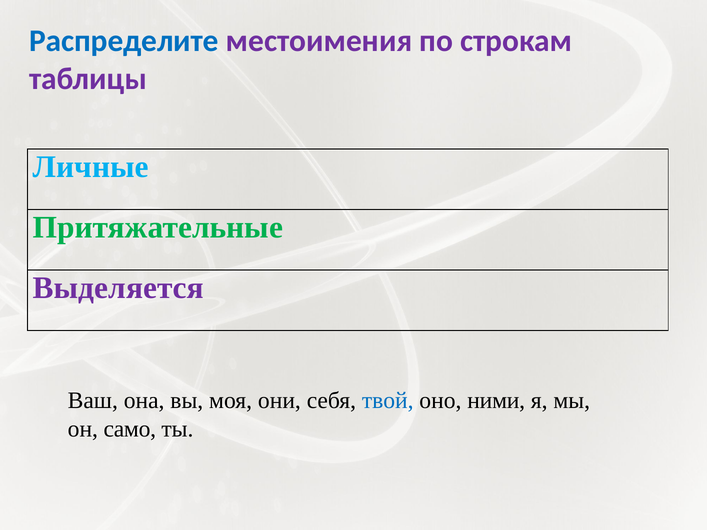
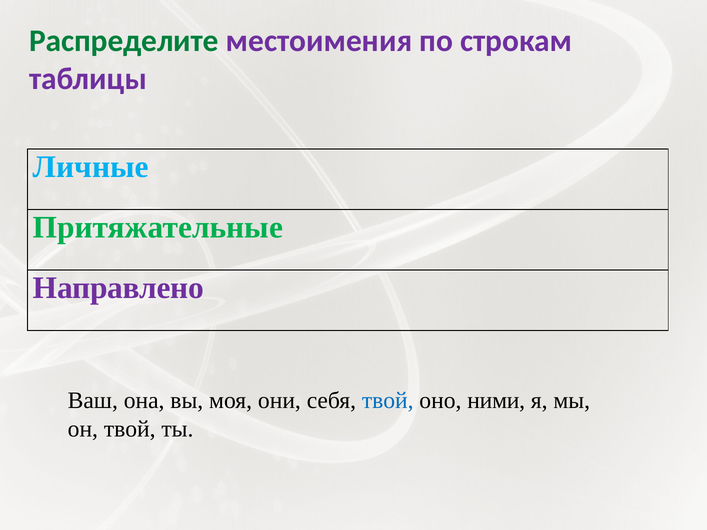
Распределите colour: blue -> green (124, 41)
Выделяется: Выделяется -> Направлено (118, 288)
он само: само -> твой (130, 429)
